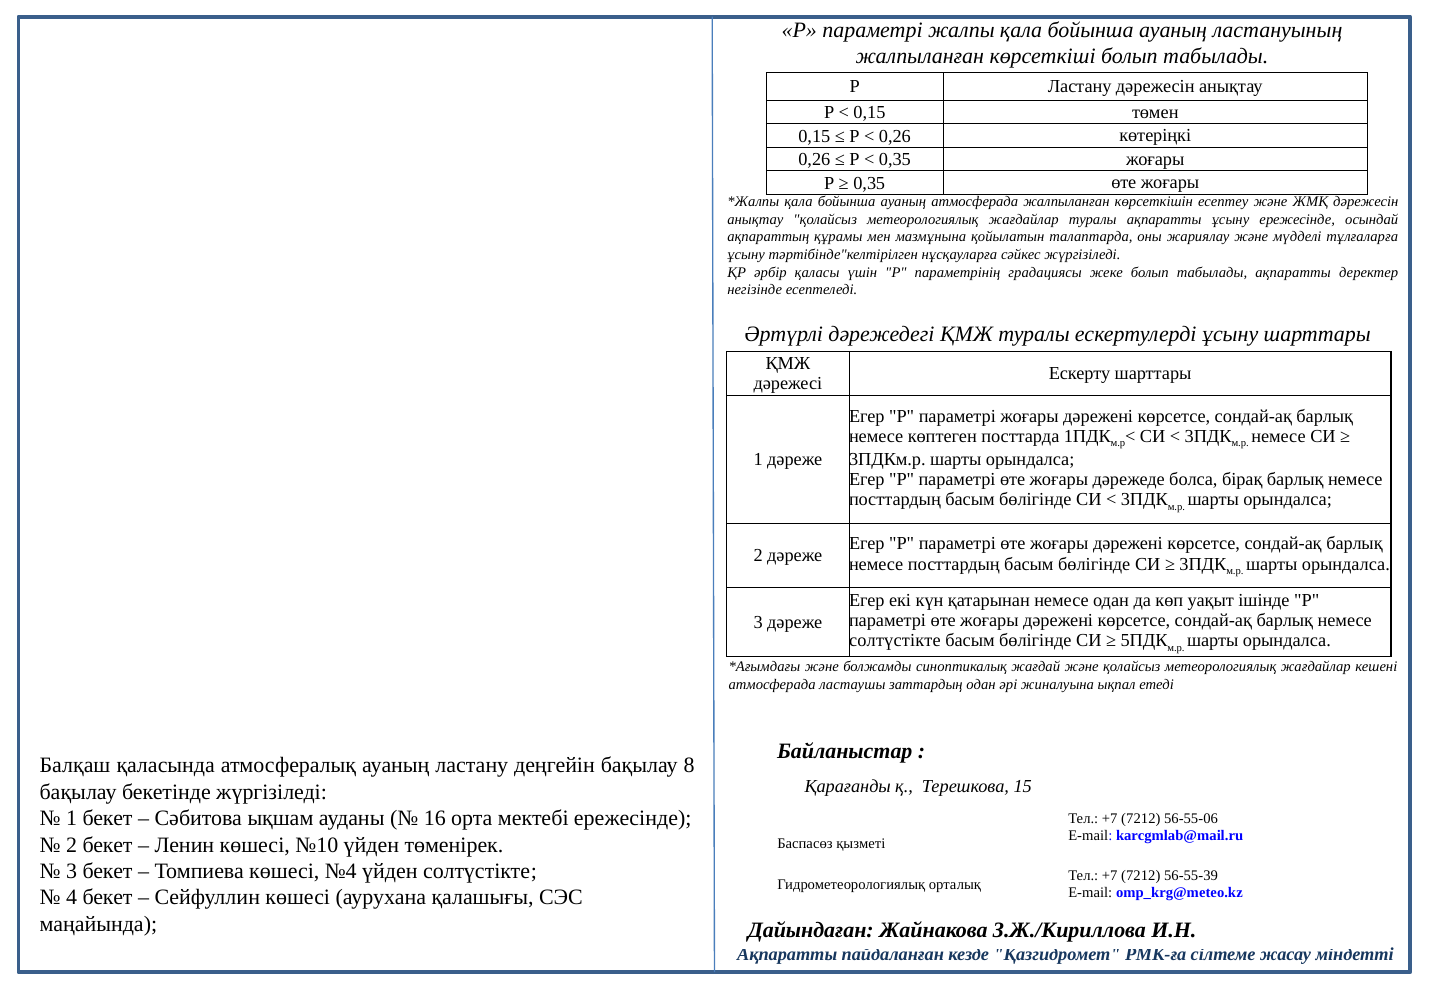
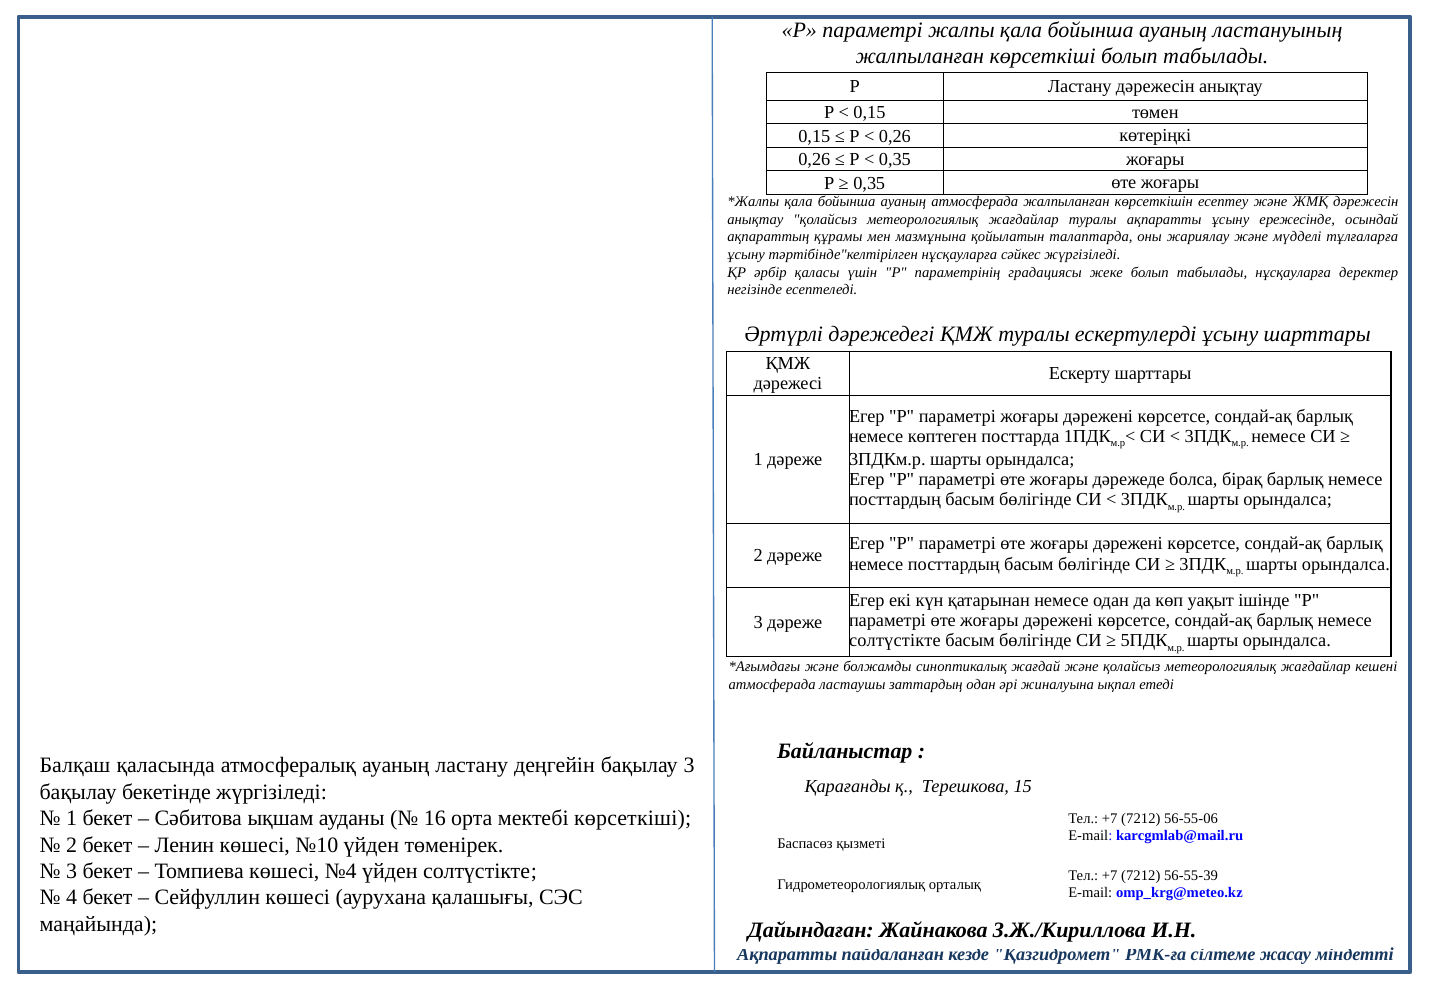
табылады ақпаратты: ақпаратты -> нұсқауларға (1293, 272)
бақылау 8: 8 -> 3 (689, 766)
мектебі ережесінде: ережесінде -> көрсеткіші (633, 819)
